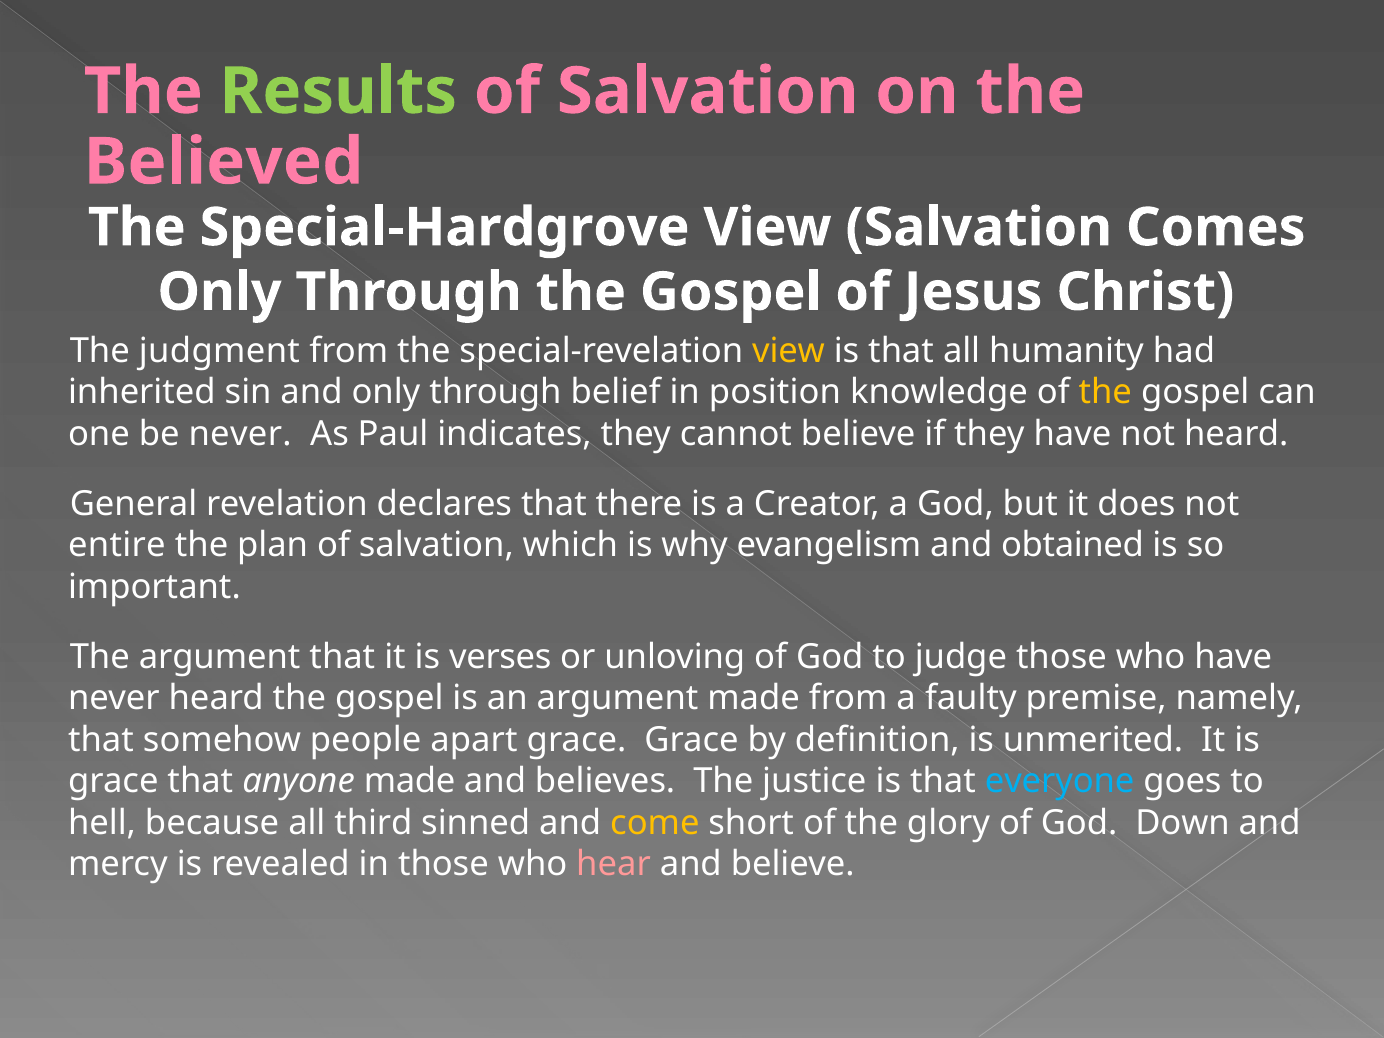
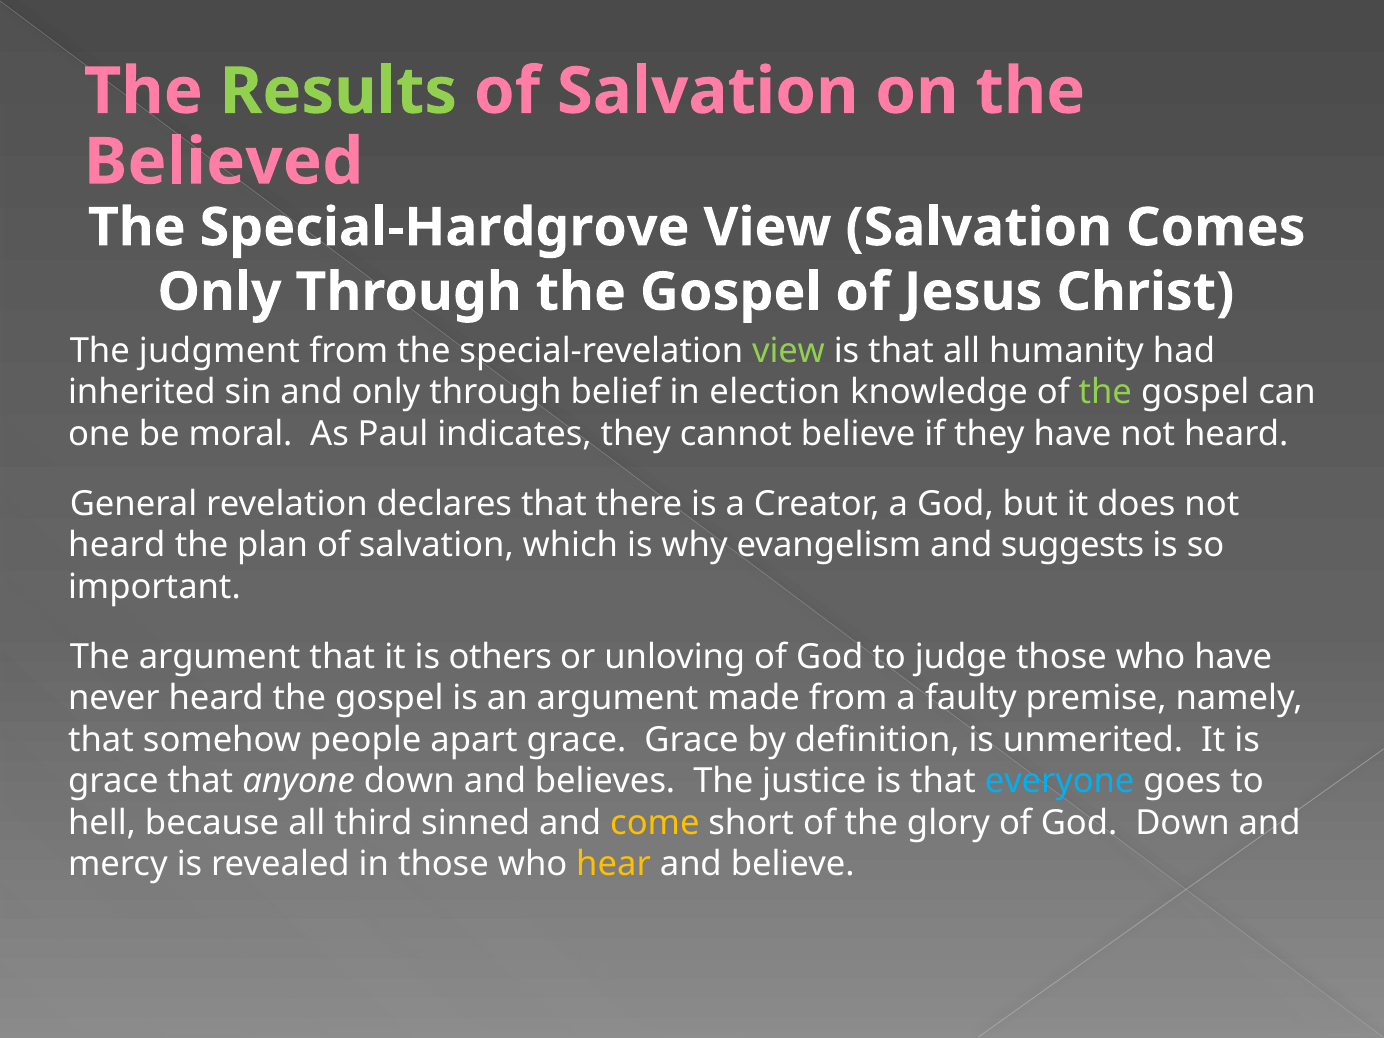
view colour: yellow -> light green (789, 351)
position: position -> election (775, 392)
the colour: yellow -> light green (1105, 392)
be never: never -> moral (240, 434)
entire: entire -> heard (117, 545)
obtained: obtained -> suggests (1073, 545)
verses: verses -> others (500, 657)
anyone made: made -> down (409, 781)
hear colour: pink -> yellow (614, 864)
